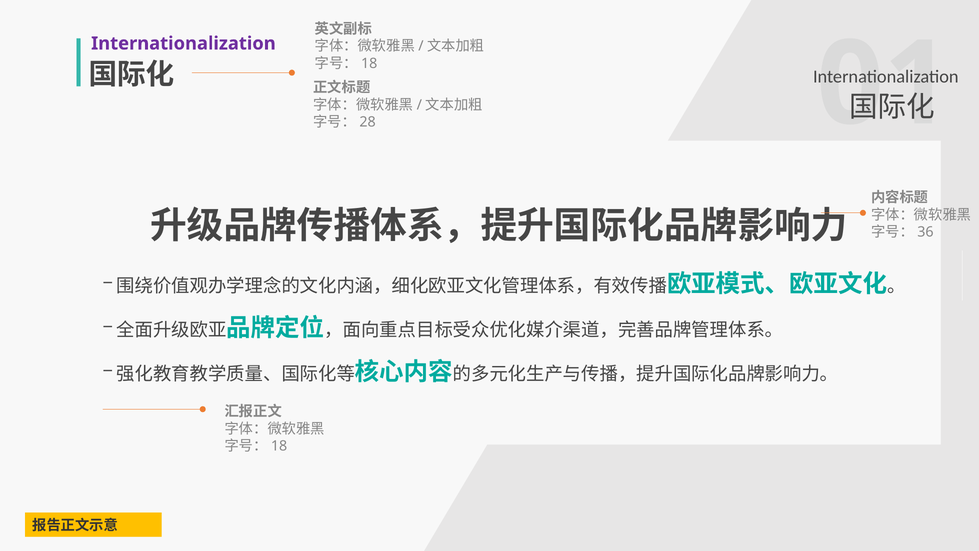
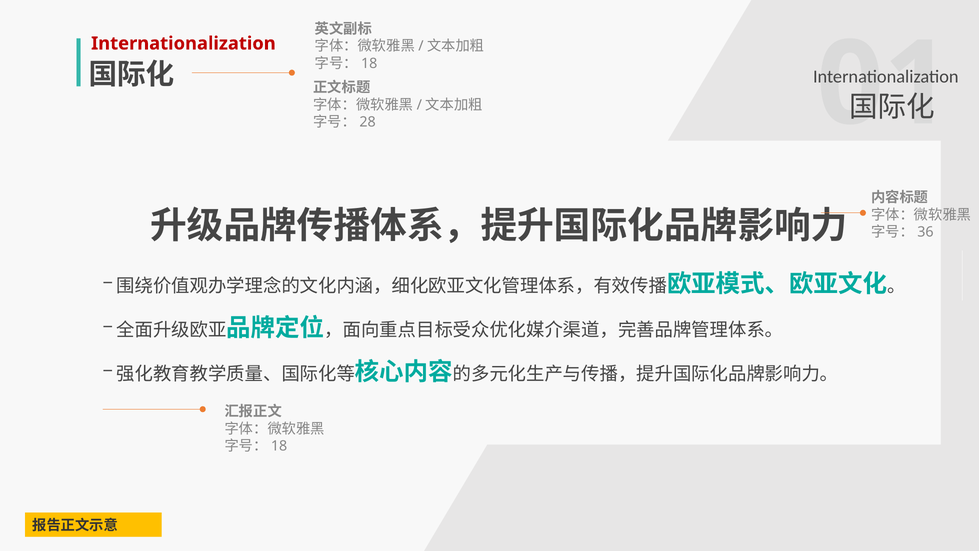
Internationalization colour: purple -> red (183, 43)
